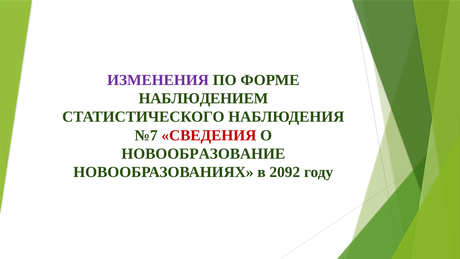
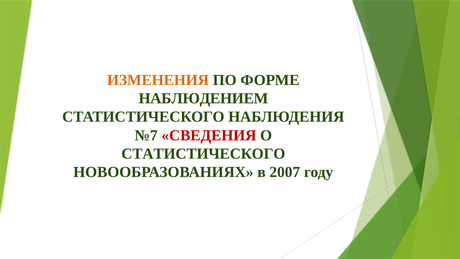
ИЗМЕНЕНИЯ colour: purple -> orange (158, 80)
НОВООБРАЗОВАНИЕ: НОВООБРАЗОВАНИЕ -> СТАТИСТИЧЕСКОГО (203, 154)
2092: 2092 -> 2007 (285, 172)
